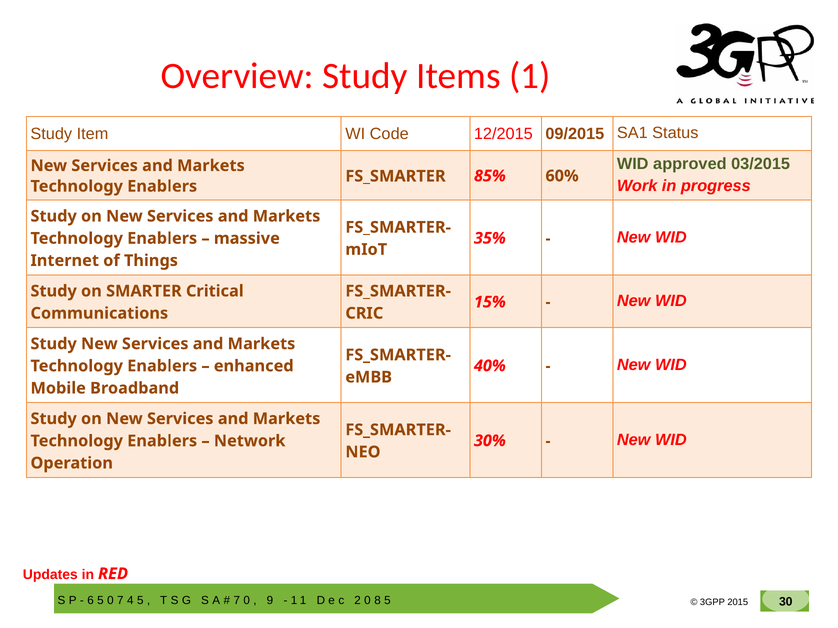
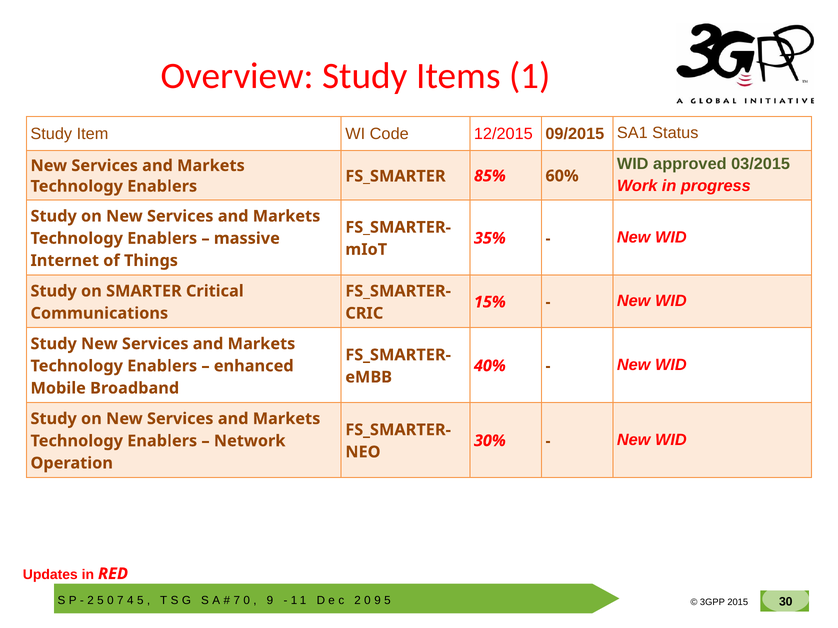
6: 6 -> 2 (91, 601)
8: 8 -> 9 (378, 601)
